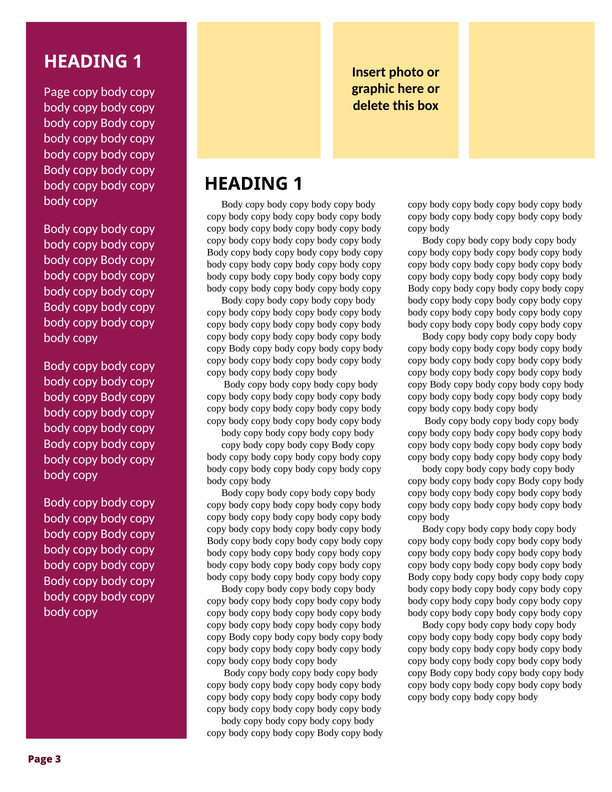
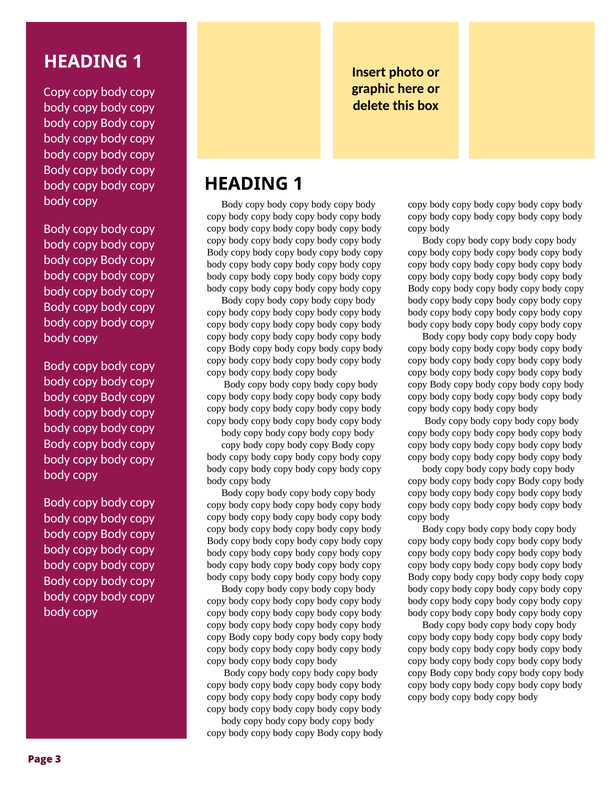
Page: Page -> Copy (57, 92)
